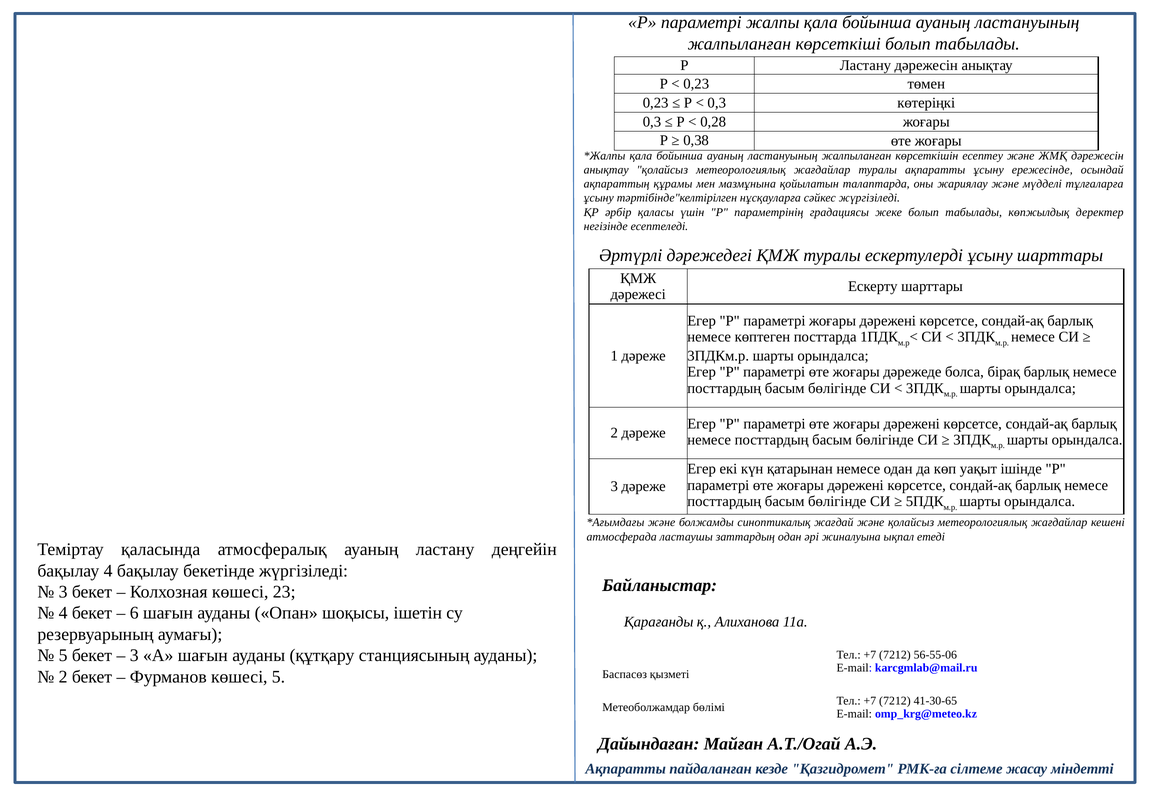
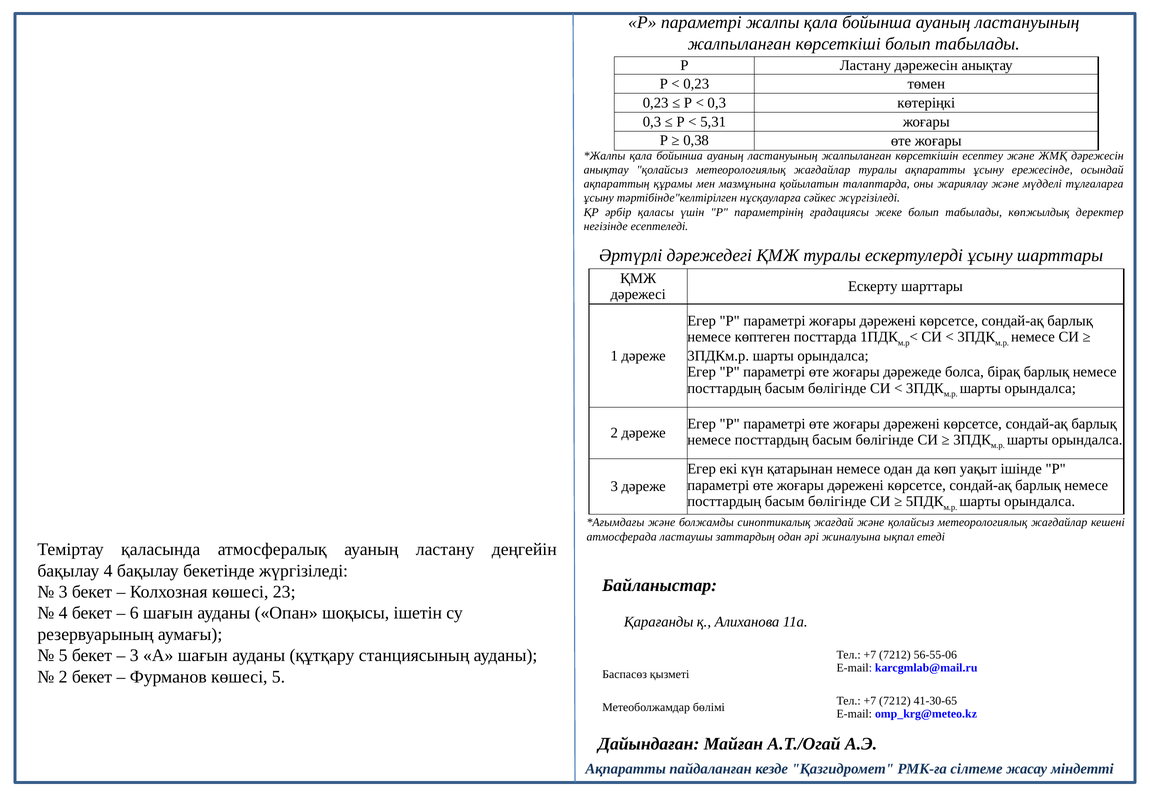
0,28: 0,28 -> 5,31 (713, 122)
